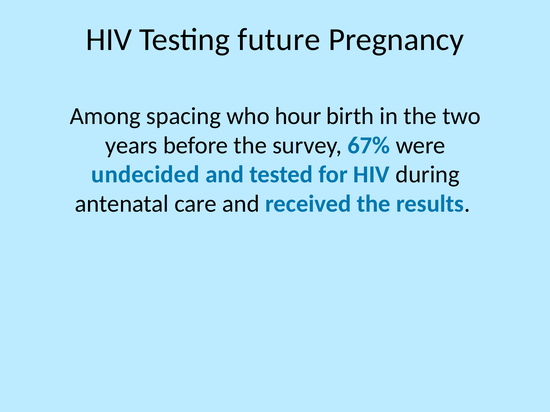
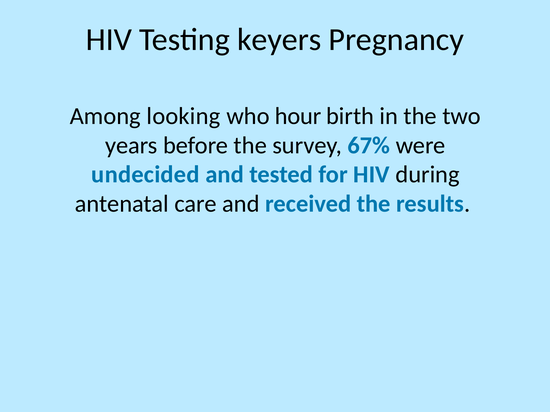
future: future -> keyers (279, 40)
spacing: spacing -> looking (183, 116)
